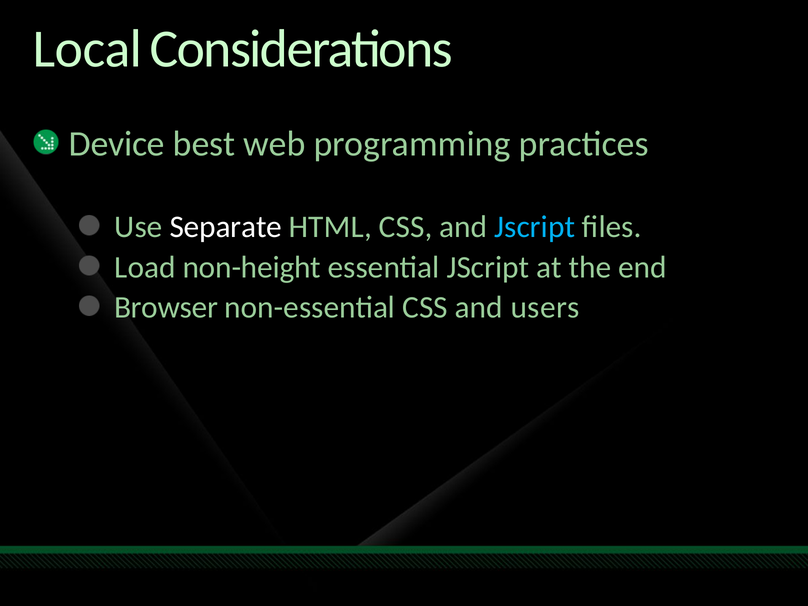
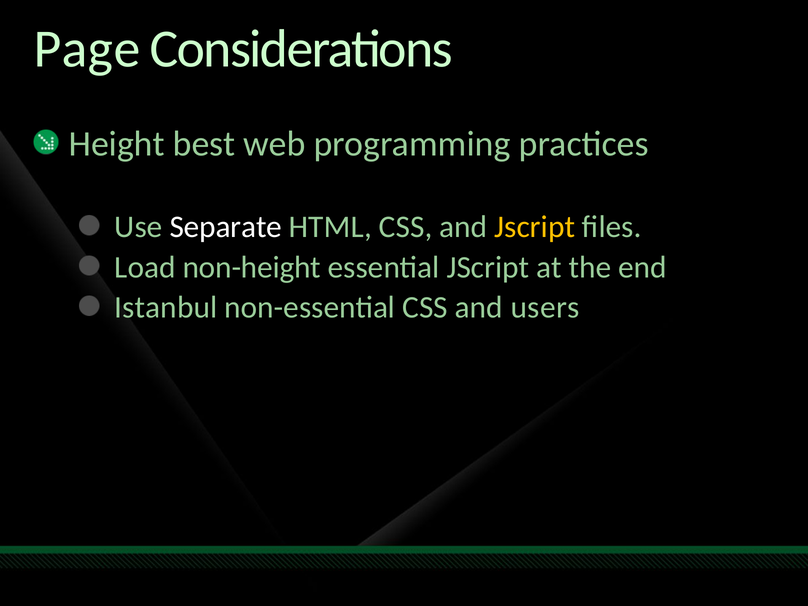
Local: Local -> Page (87, 49)
Device: Device -> Height (117, 144)
Jscript colour: light blue -> yellow (535, 227)
Browser: Browser -> Istanbul (166, 307)
